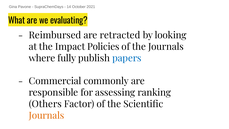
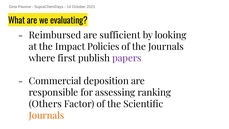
retracted: retracted -> sufficient (120, 35)
fully: fully -> first (67, 58)
papers colour: blue -> purple (127, 58)
commonly: commonly -> deposition (106, 81)
